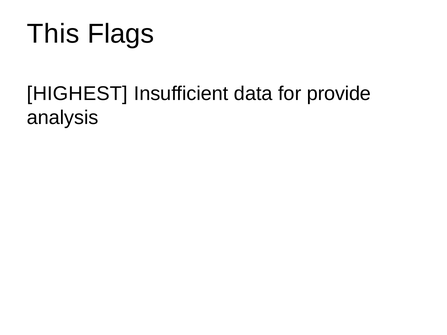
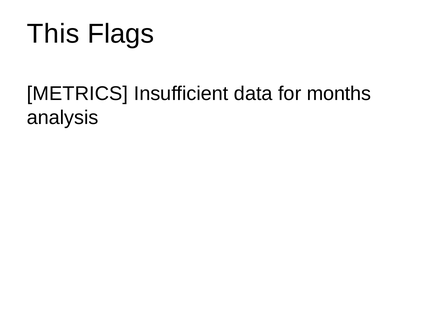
HIGHEST: HIGHEST -> METRICS (77, 94)
provide: provide -> months (339, 94)
